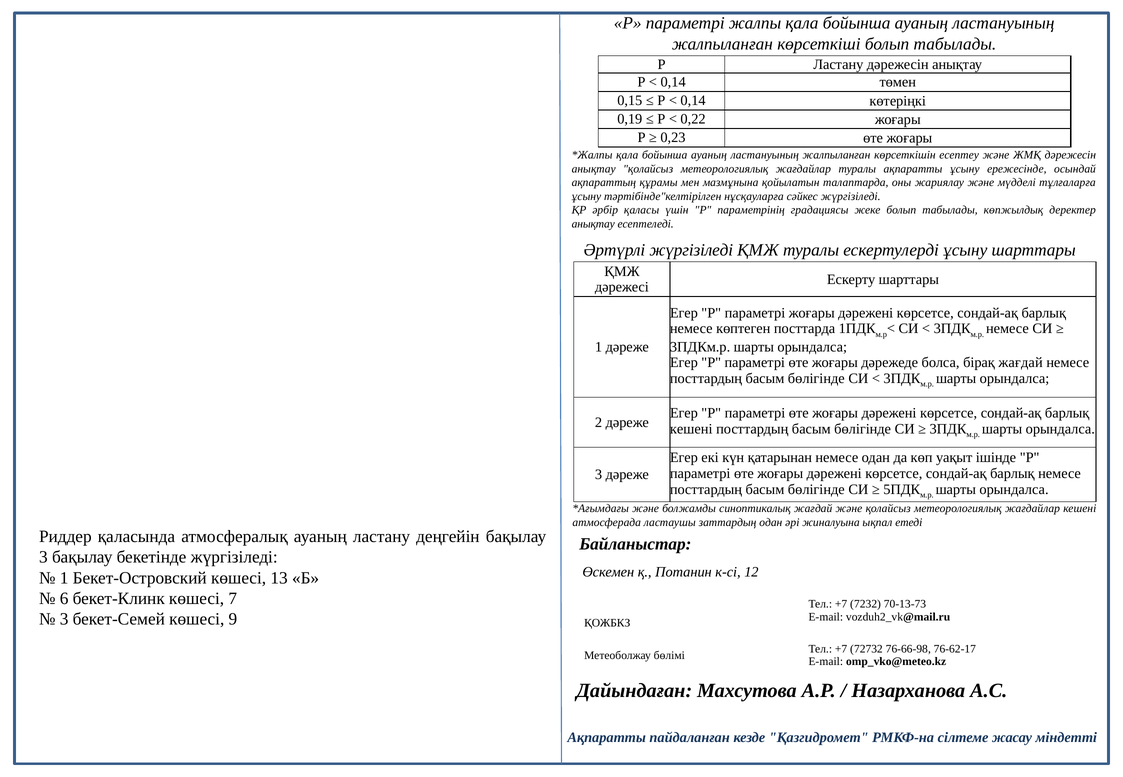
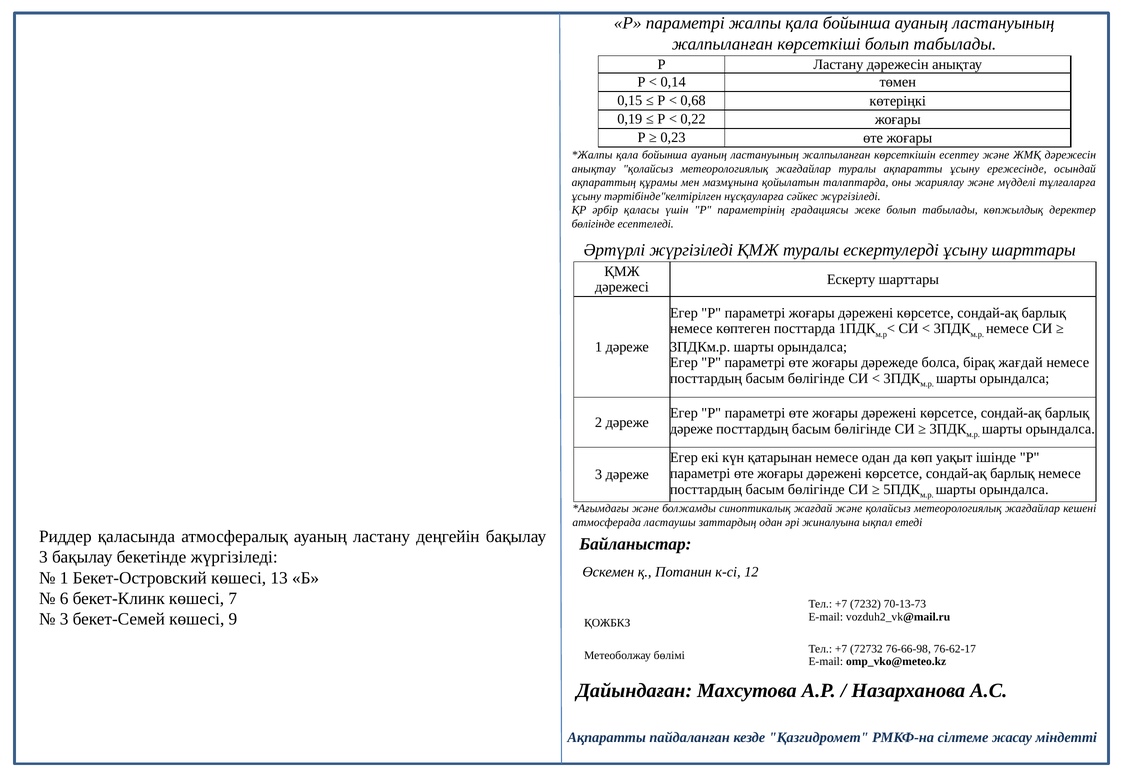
0,14: 0,14 -> 0,68 (693, 101)
анықтау: анықтау -> бөлігінде (593, 224)
кешені: кешені -> дәреже (691, 429)
